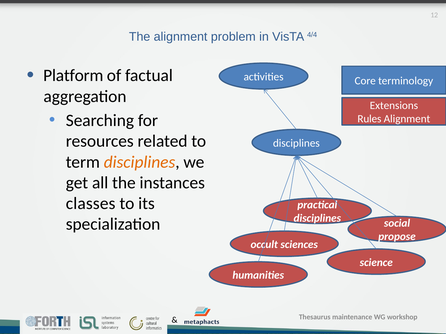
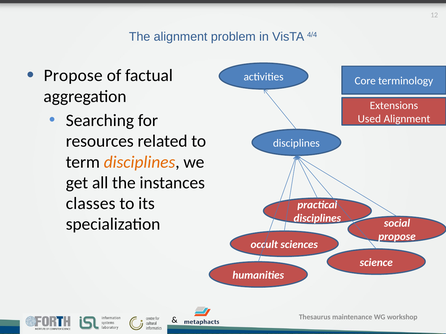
Platform: Platform -> Propose (73, 76)
Rules: Rules -> Used (369, 119)
